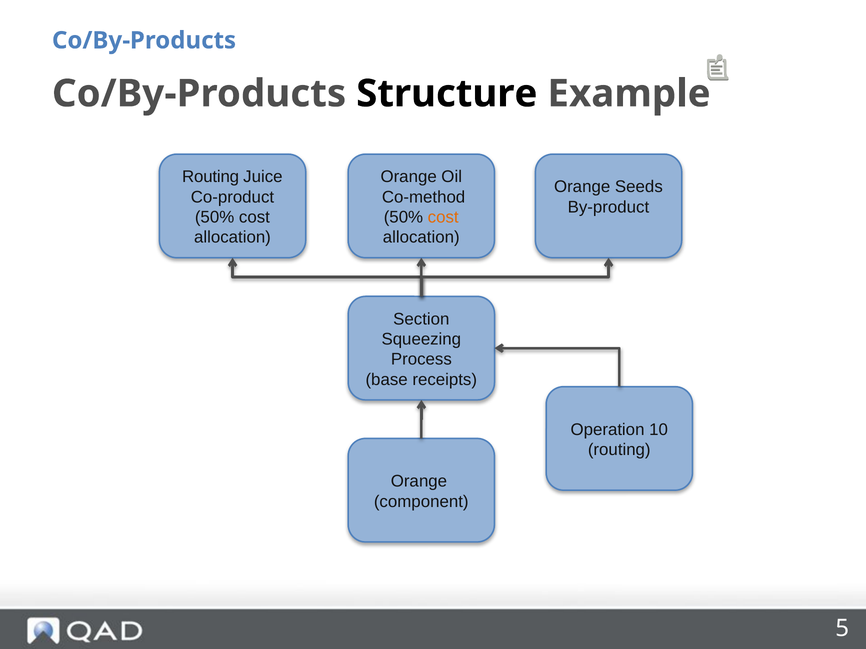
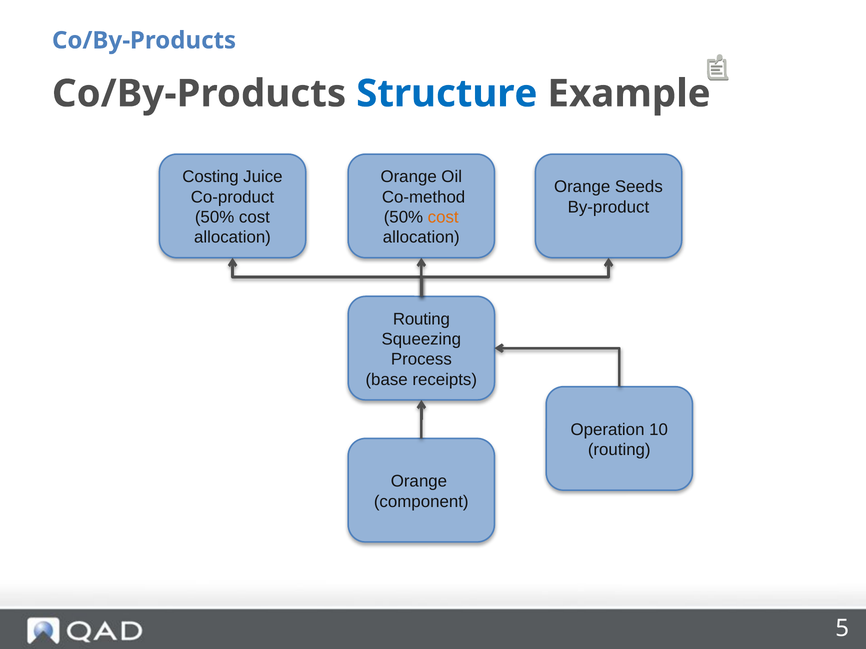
Structure colour: black -> blue (447, 94)
Routing: Routing -> Costing (211, 177)
Section: Section -> Routing (421, 319)
